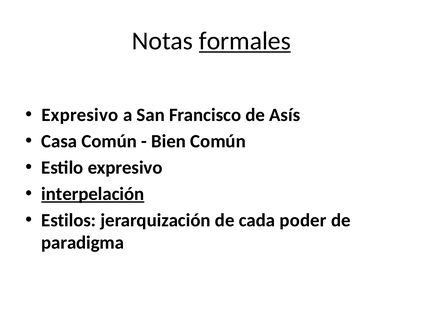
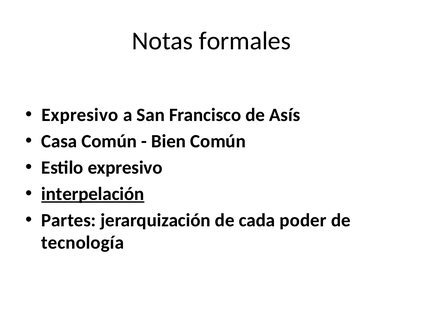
formales underline: present -> none (245, 41)
Estilos: Estilos -> Partes (69, 220)
paradigma: paradigma -> tecnología (83, 243)
